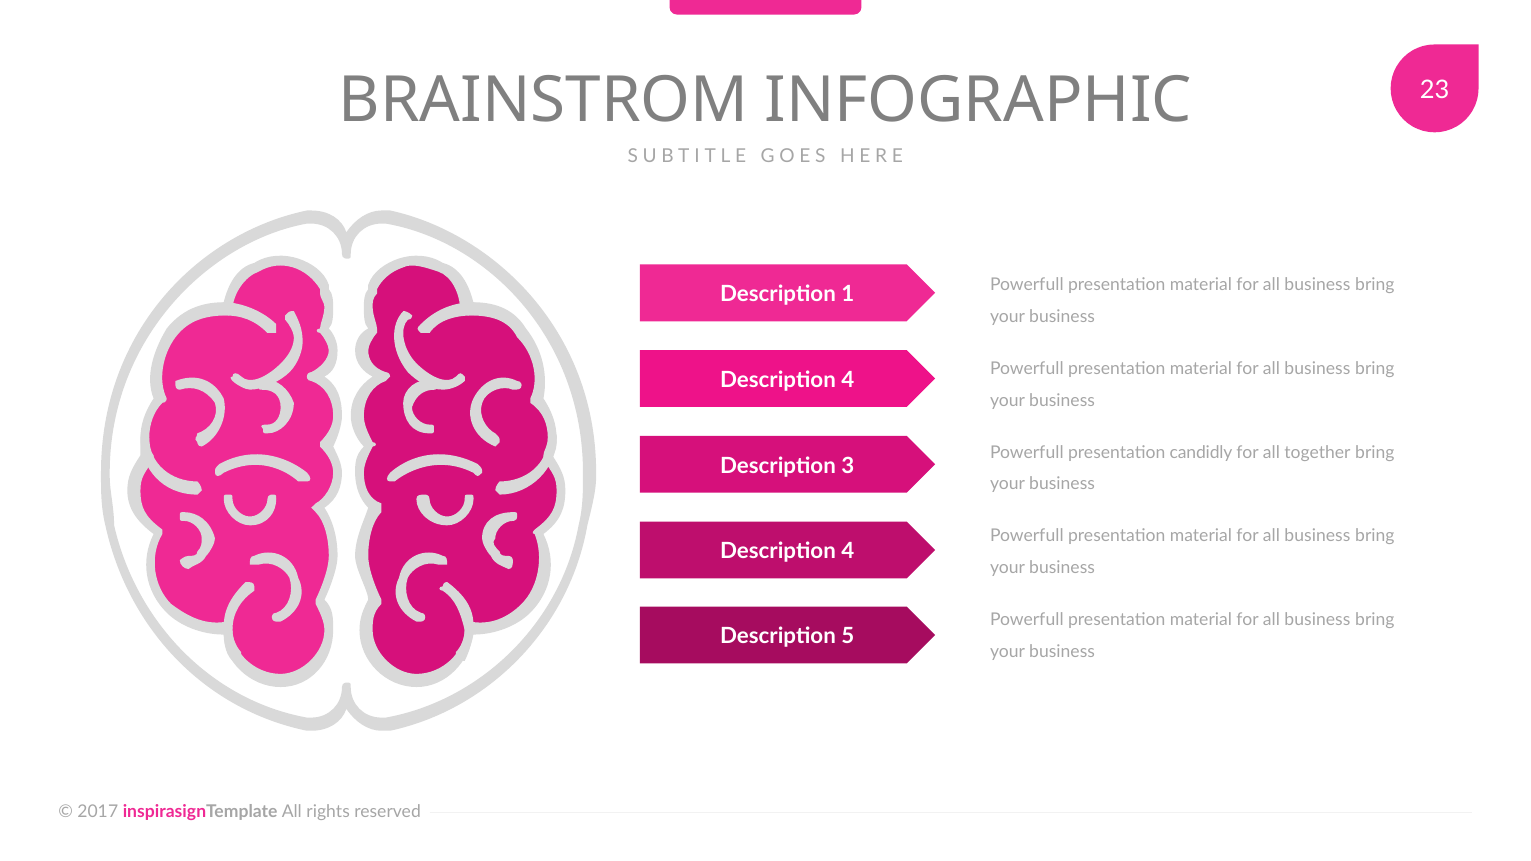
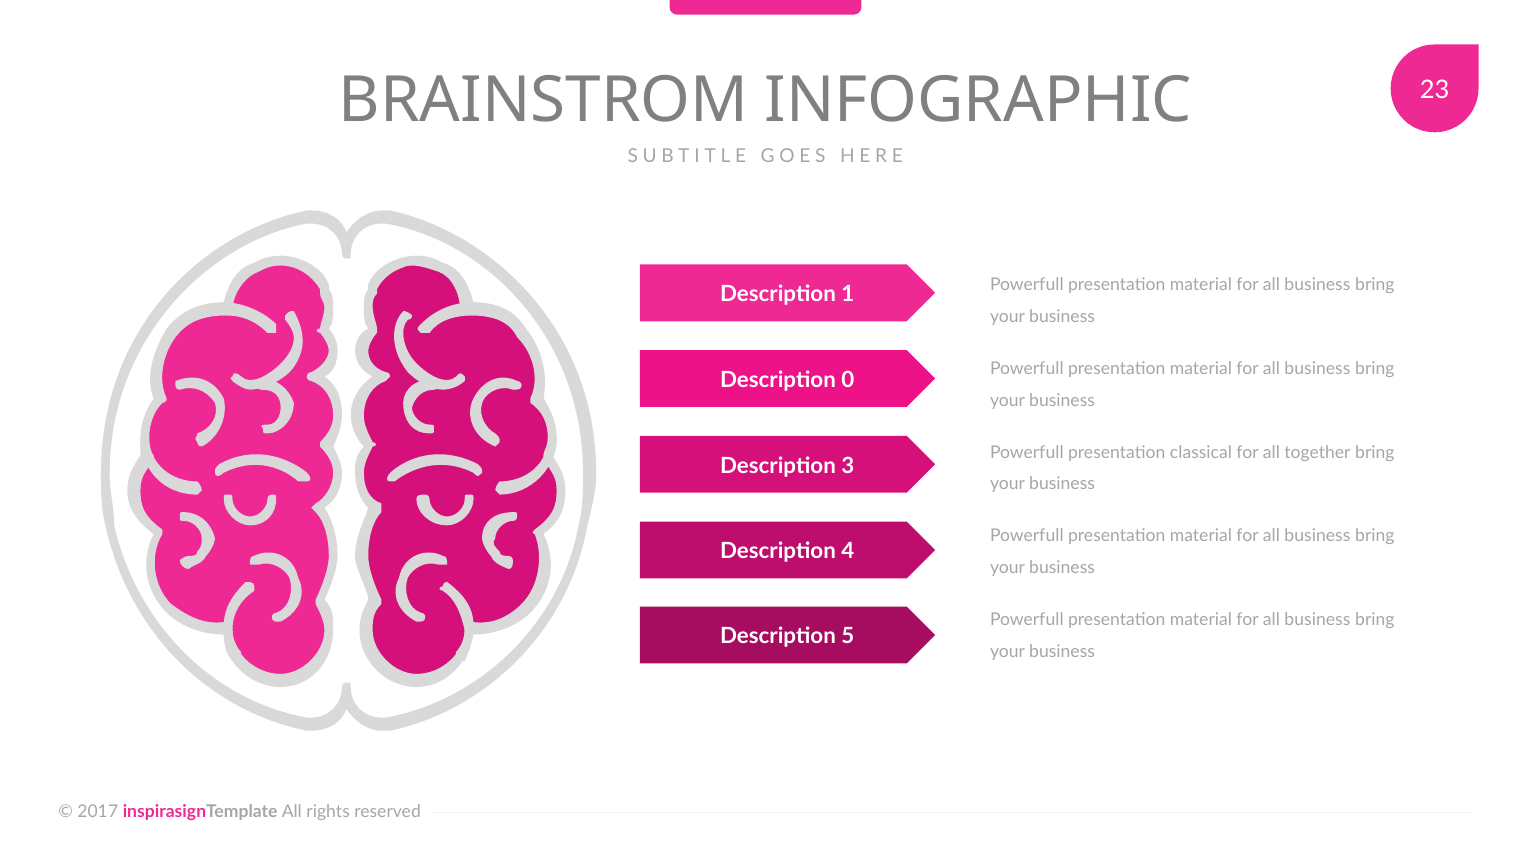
4: 4 -> 0 (848, 380)
candidly: candidly -> classical (1201, 453)
